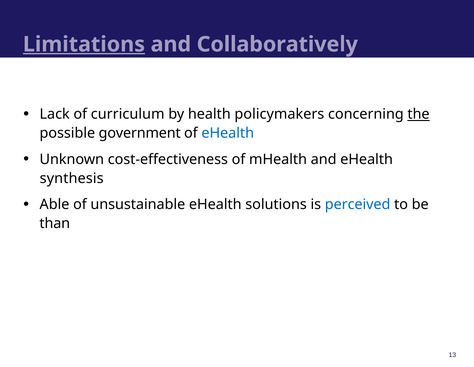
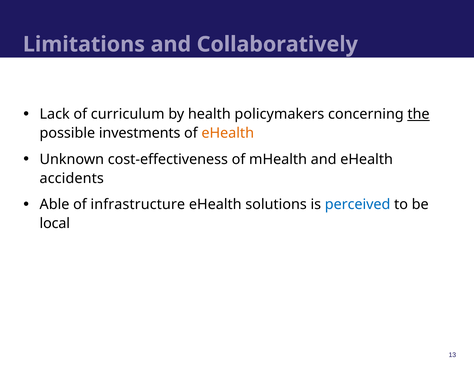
Limitations underline: present -> none (84, 44)
government: government -> investments (140, 133)
eHealth colour: blue -> orange (228, 133)
synthesis: synthesis -> accidents (72, 178)
unsustainable: unsustainable -> infrastructure (138, 204)
than: than -> local (55, 223)
